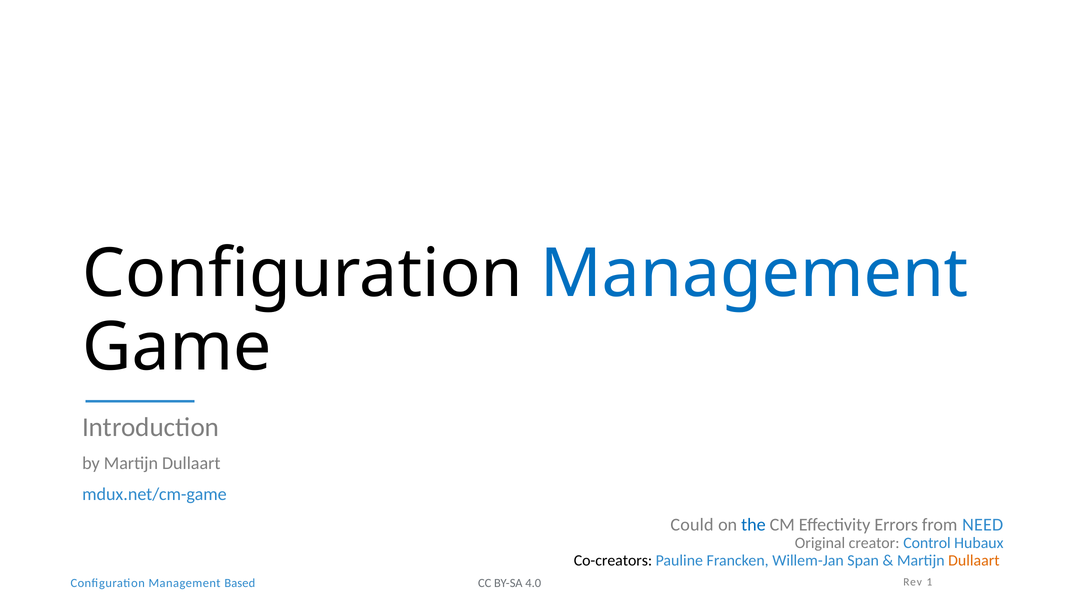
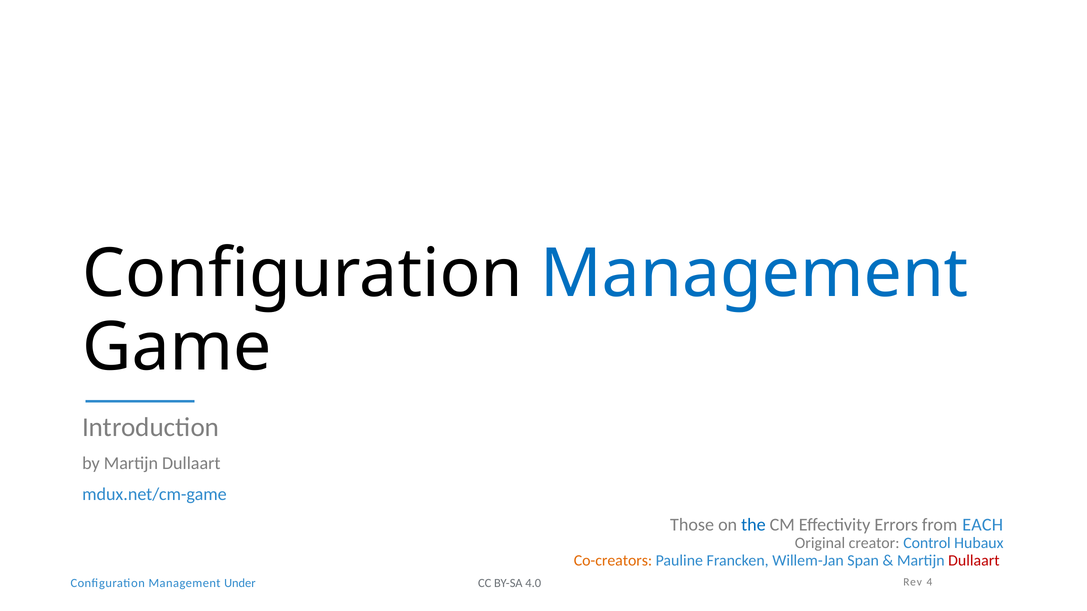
Could: Could -> Those (692, 525)
NEED: NEED -> EACH (983, 525)
Co-creators colour: black -> orange (613, 561)
Dullaart colour: orange -> red (974, 561)
1: 1 -> 4 (929, 583)
Based: Based -> Under (240, 583)
